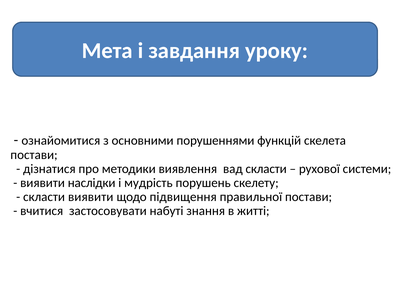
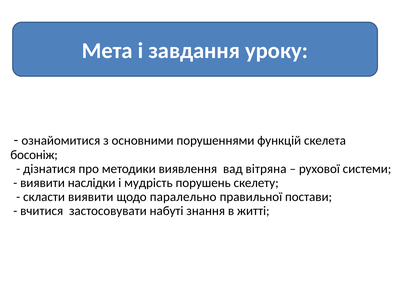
постави: постави -> босоніж (34, 154)
вад скласти: скласти -> вітряна (266, 168)
підвищення: підвищення -> паралельно (183, 197)
